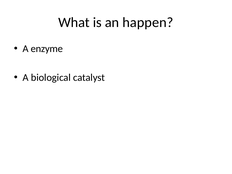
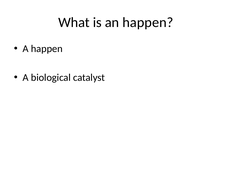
A enzyme: enzyme -> happen (47, 49)
